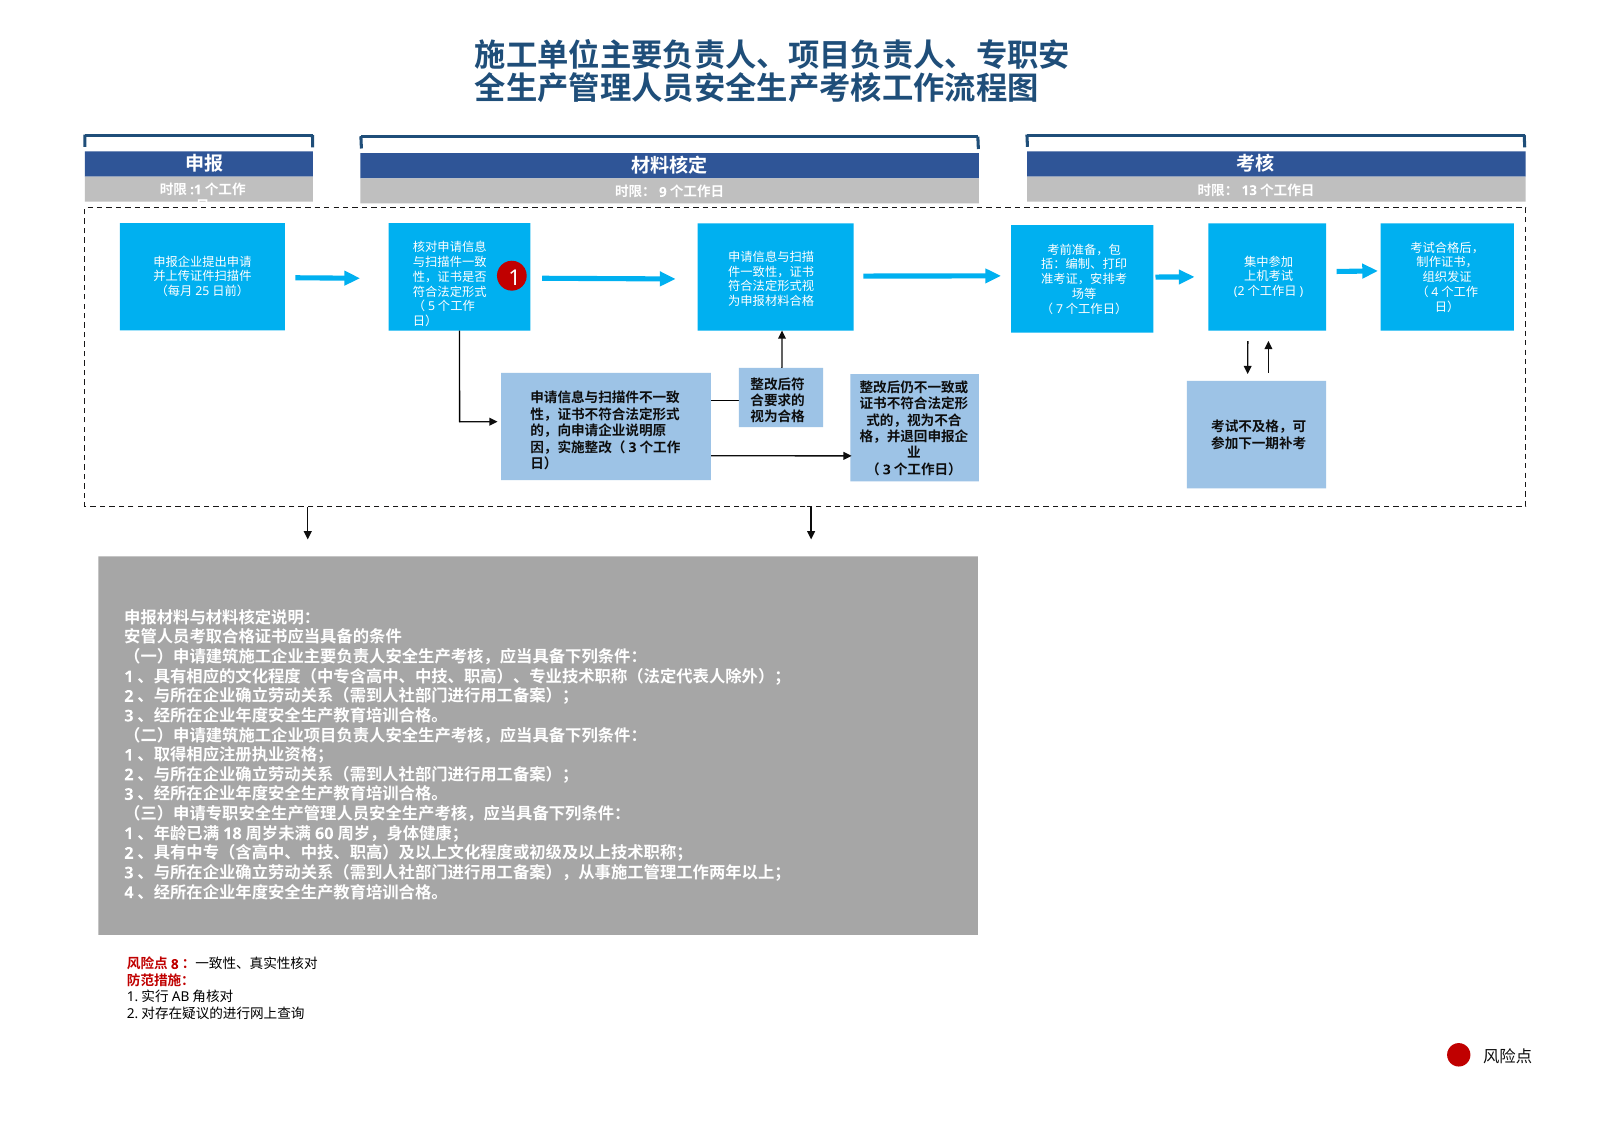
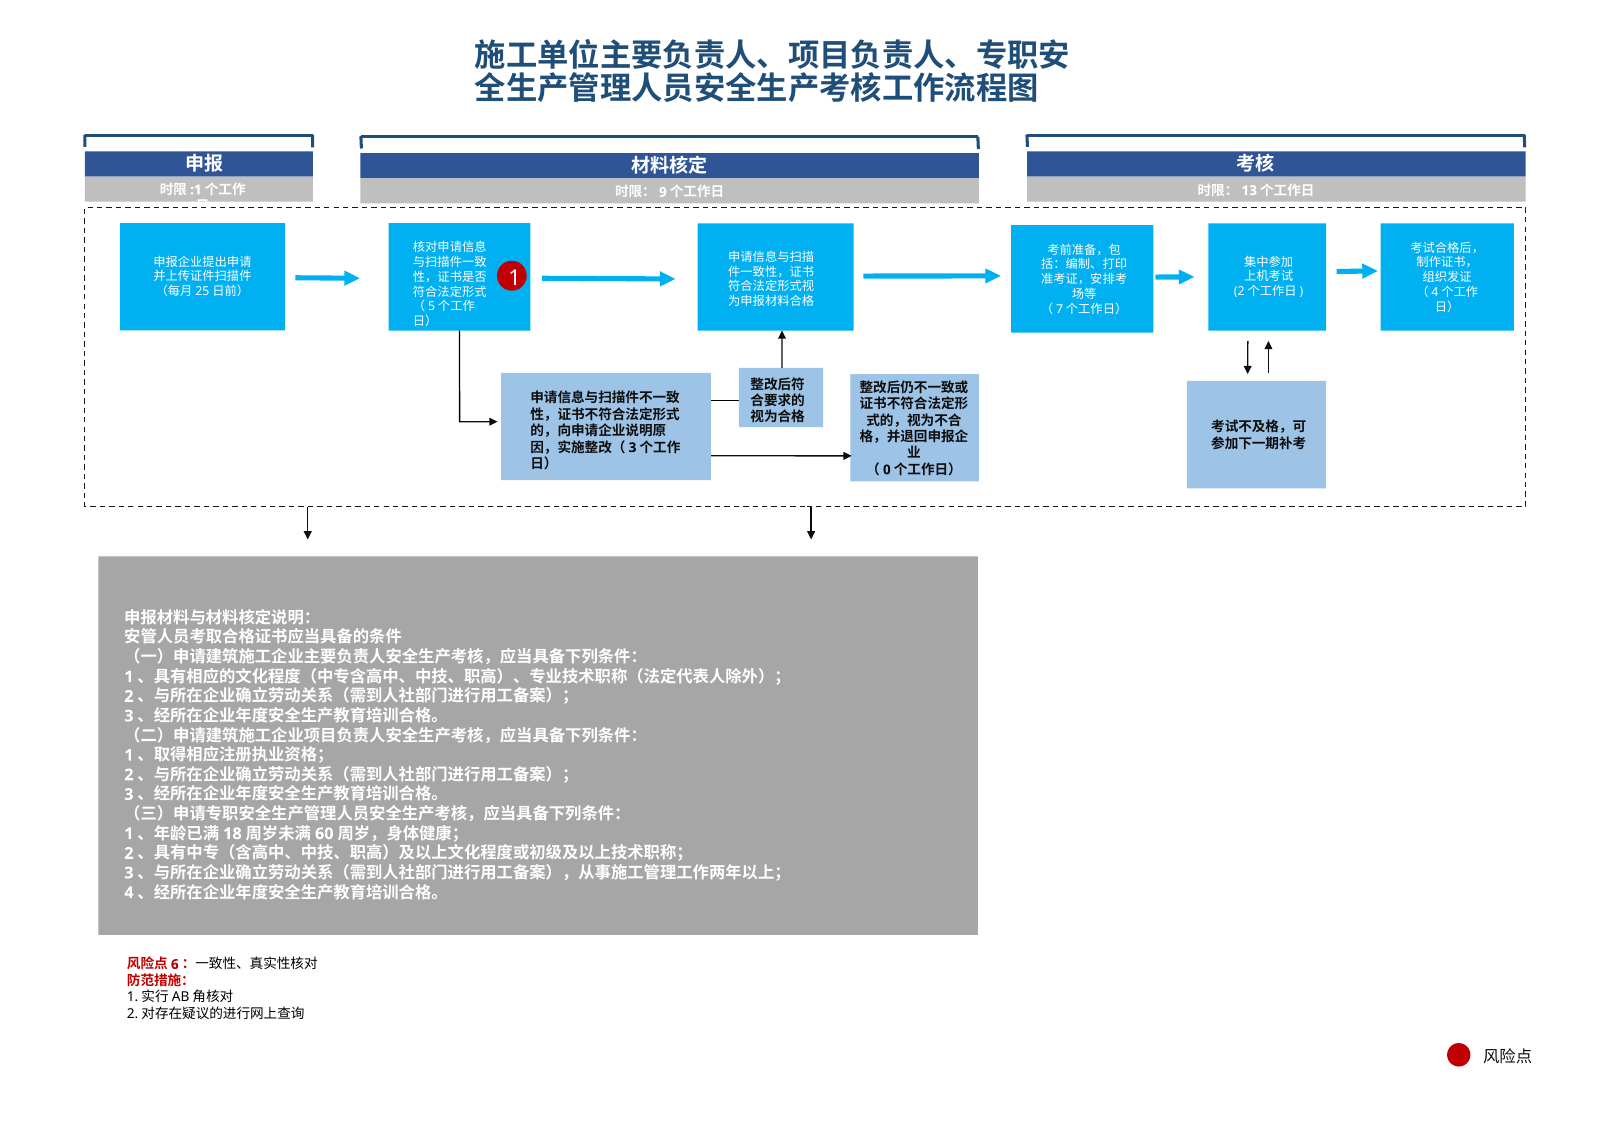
3: 3 -> 0 (887, 470)
8: 8 -> 6 (175, 964)
